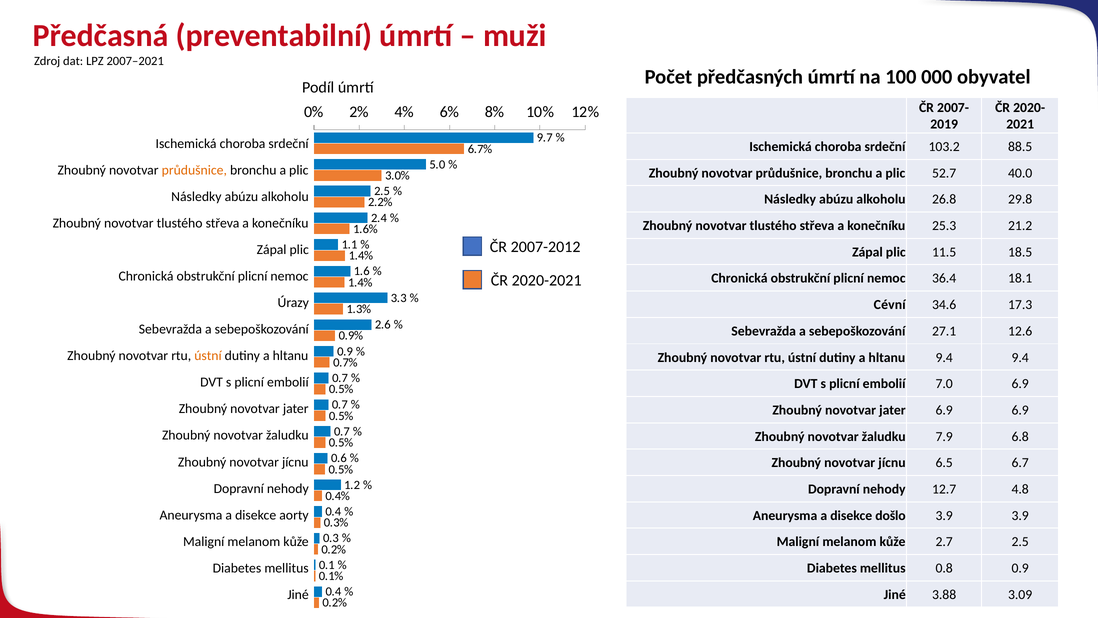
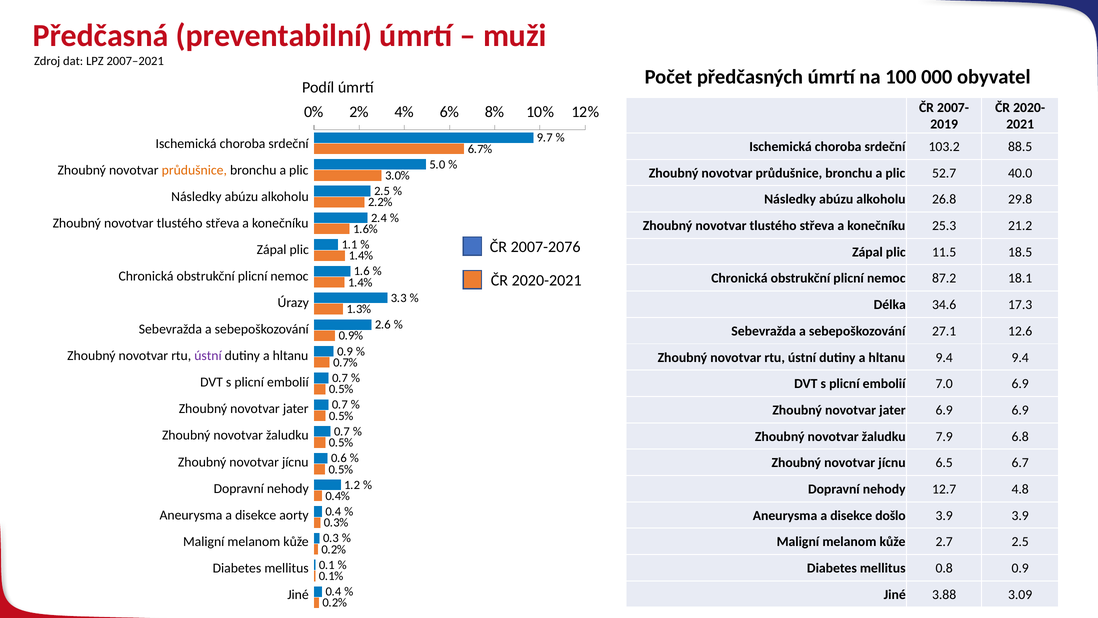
2007-2012: 2007-2012 -> 2007-2076 (546, 247)
36.4: 36.4 -> 87.2 (944, 278)
Cévní: Cévní -> Délka (890, 305)
ústní colour: orange -> purple (208, 356)
